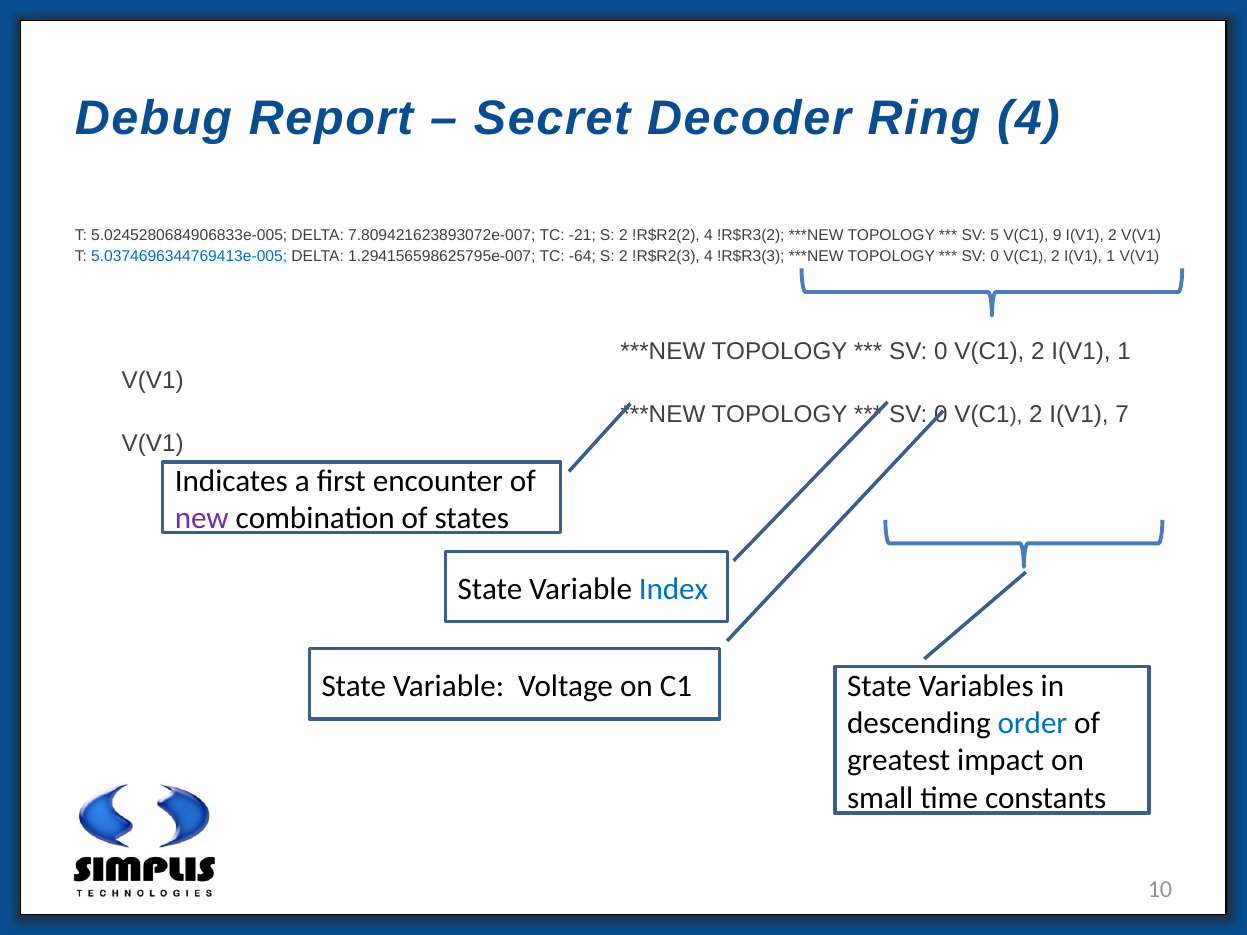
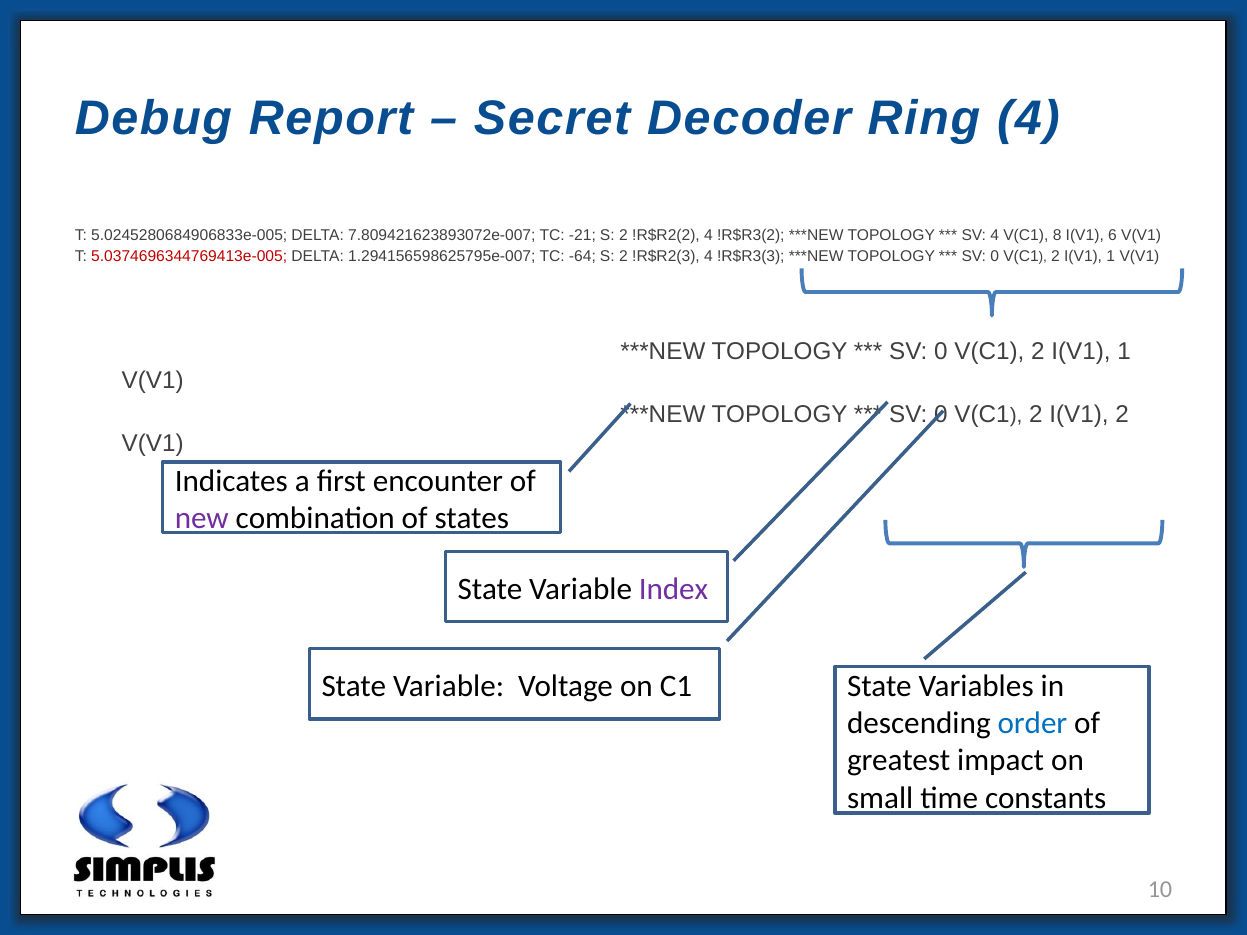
SV 5: 5 -> 4 (995, 235)
9: 9 -> 8 (1057, 235)
I(V1 2: 2 -> 6 (1112, 235)
5.0374696344769413e-005 colour: blue -> red (189, 257)
I(V1 7: 7 -> 2 (1122, 415)
Index colour: blue -> purple (674, 589)
